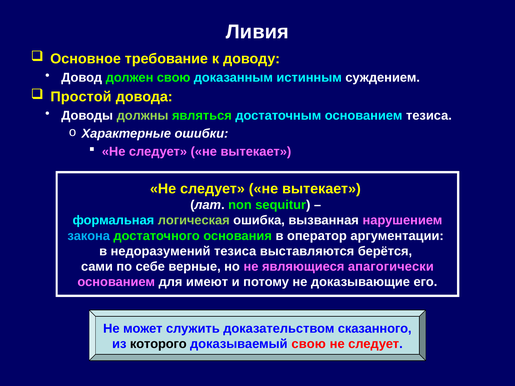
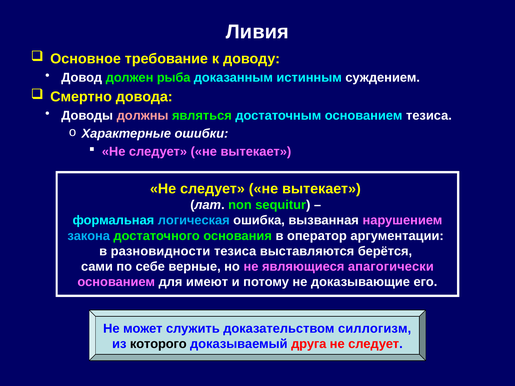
должен свою: свою -> рыба (174, 78)
Простой: Простой -> Смертно (81, 97)
должны colour: light green -> pink (143, 116)
логическая colour: light green -> light blue (194, 220)
недоразумений: недоразумений -> разновидности (160, 251)
сказанного: сказанного -> силлогизм (375, 329)
доказываемый свою: свою -> друга (309, 344)
